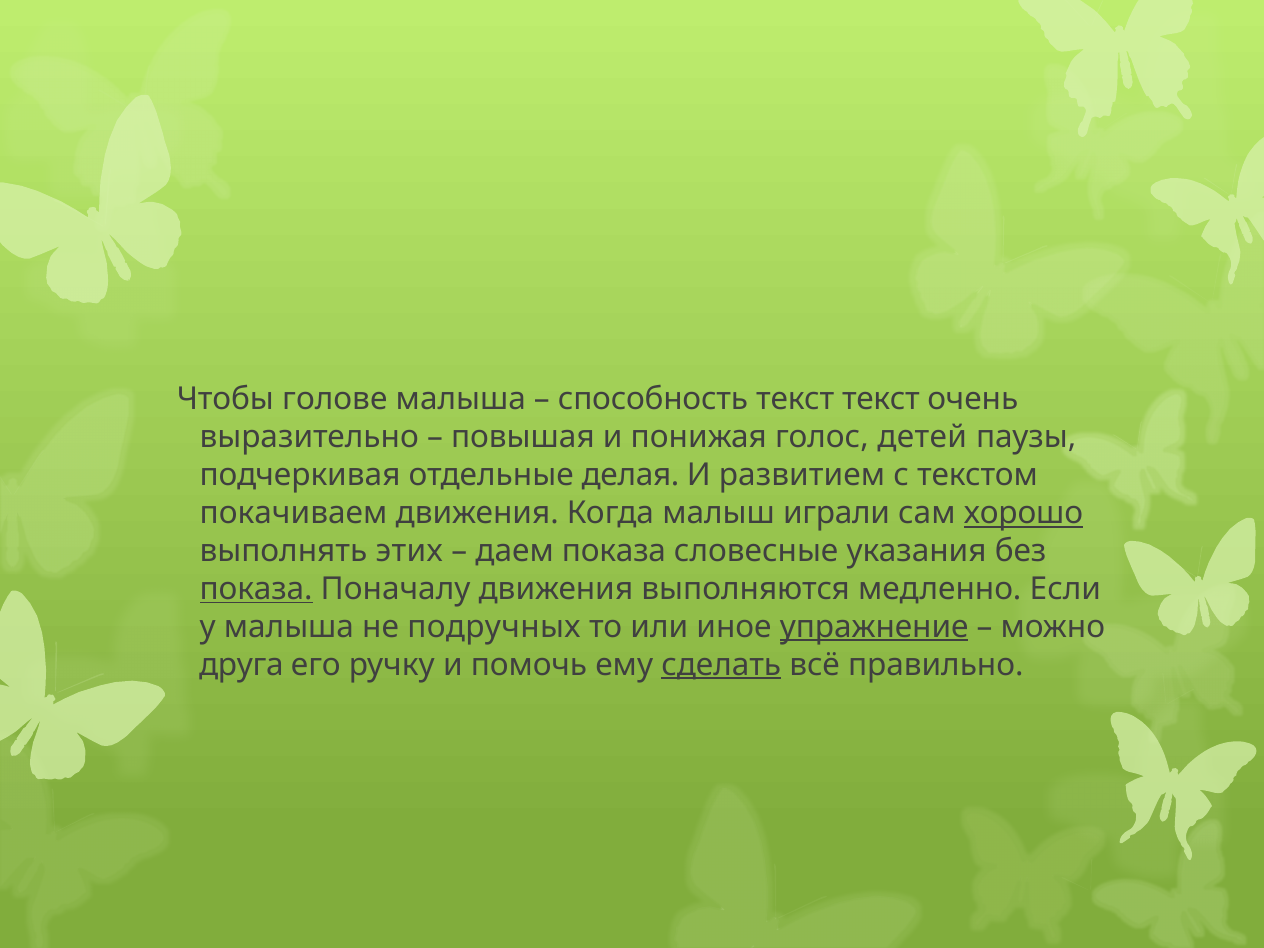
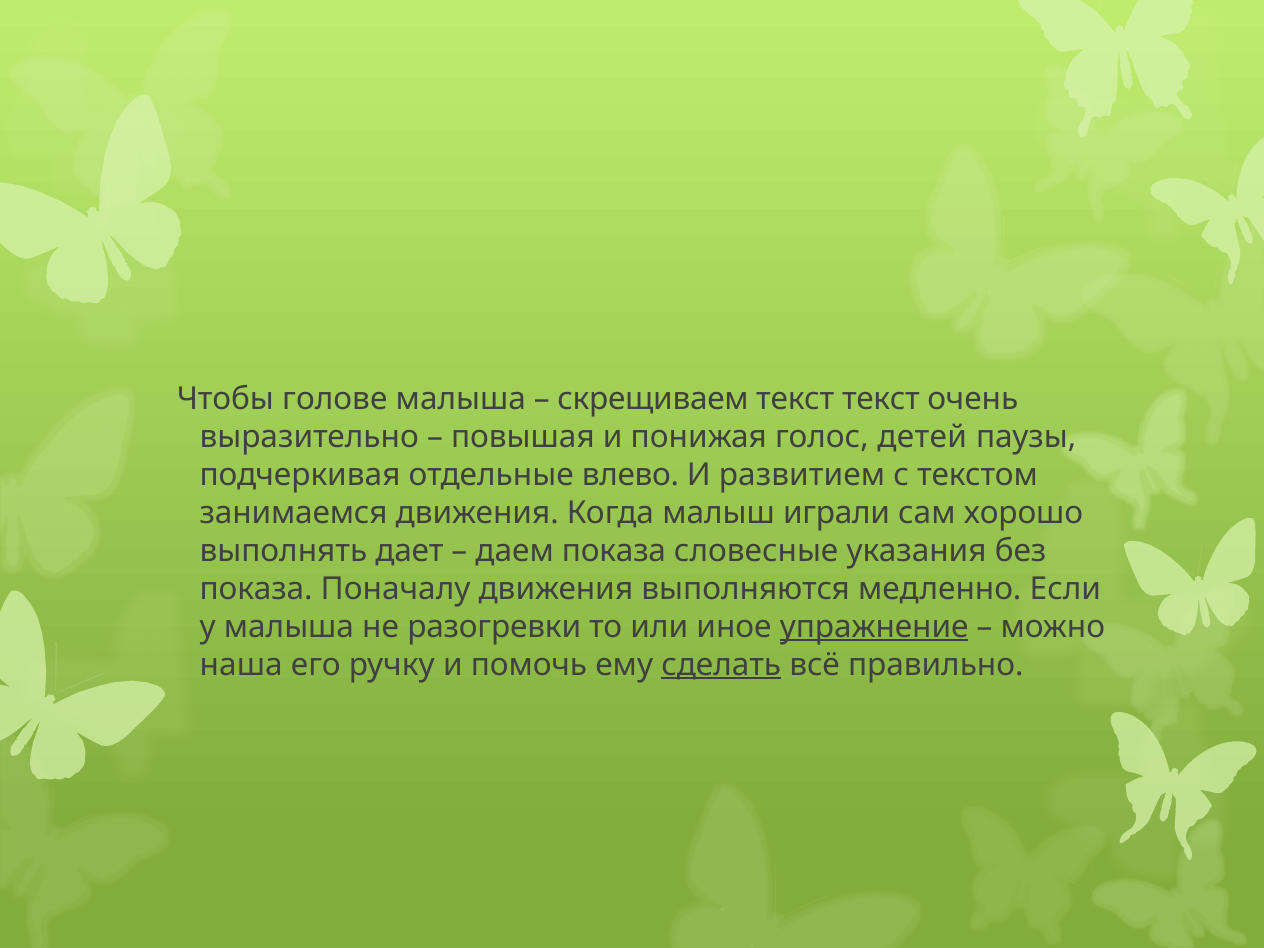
способность: способность -> скрещиваем (653, 399)
делая: делая -> влево (630, 475)
покачиваем: покачиваем -> занимаемся (294, 513)
хорошо underline: present -> none (1023, 513)
этих: этих -> дает (410, 551)
показа underline: present -> none (256, 589)
подручных: подручных -> разогревки (494, 627)
друга: друга -> наша (241, 665)
